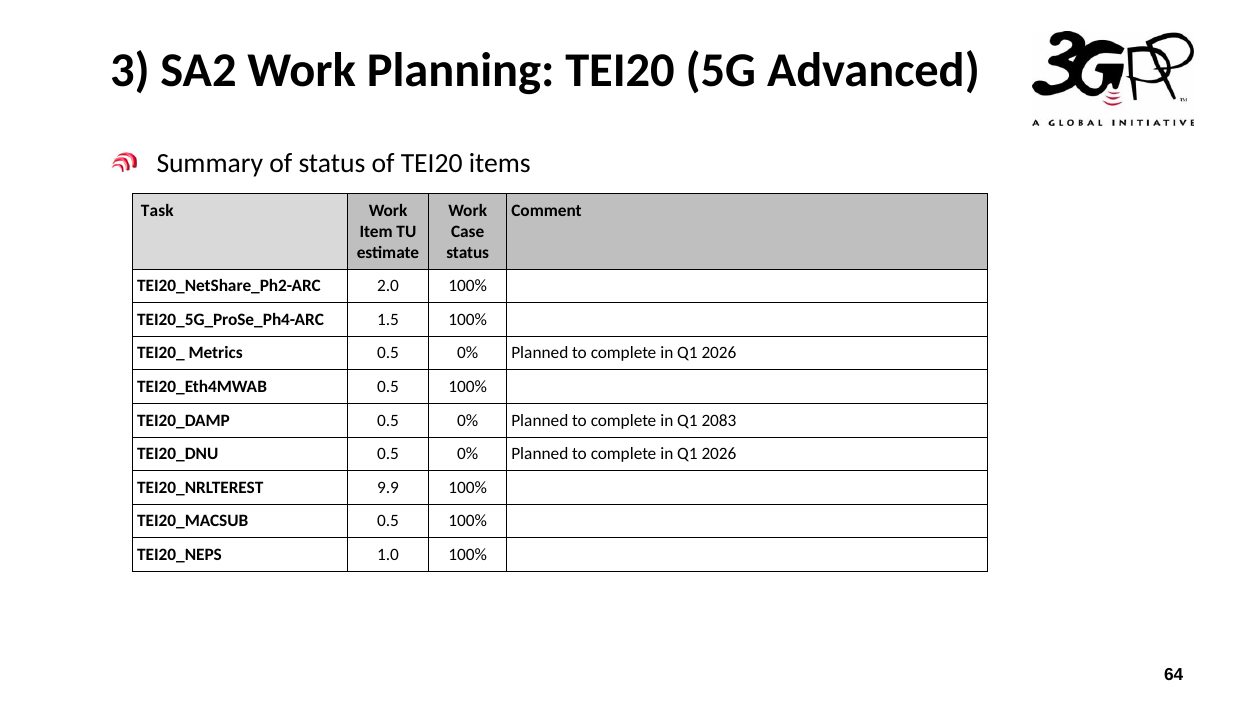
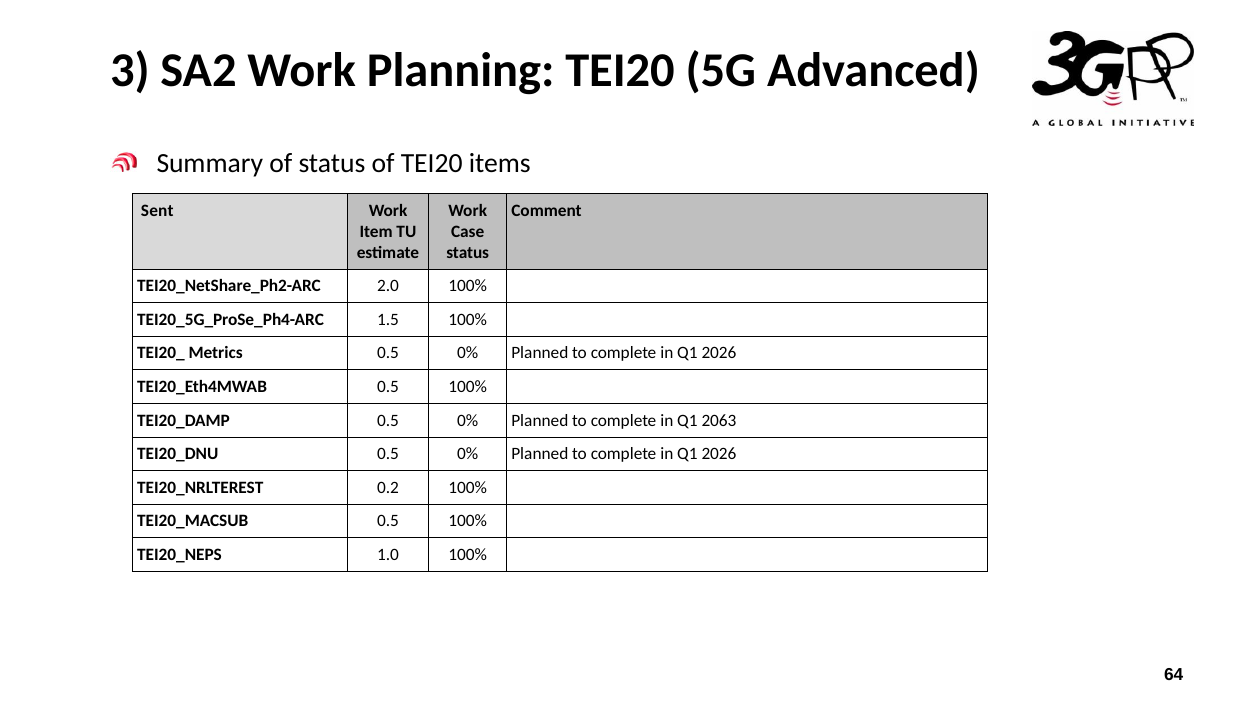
Task: Task -> Sent (157, 211)
2083: 2083 -> 2063 (719, 420)
9.9: 9.9 -> 0.2 (388, 487)
